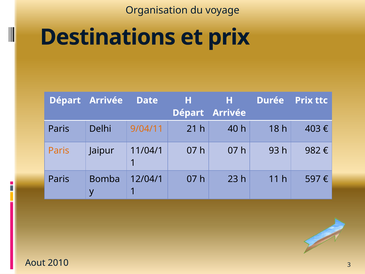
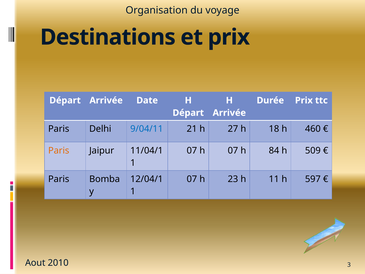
9/04/11 colour: orange -> blue (147, 129)
40: 40 -> 27 (233, 129)
403: 403 -> 460 (313, 129)
93: 93 -> 84 (274, 150)
982: 982 -> 509 (313, 150)
